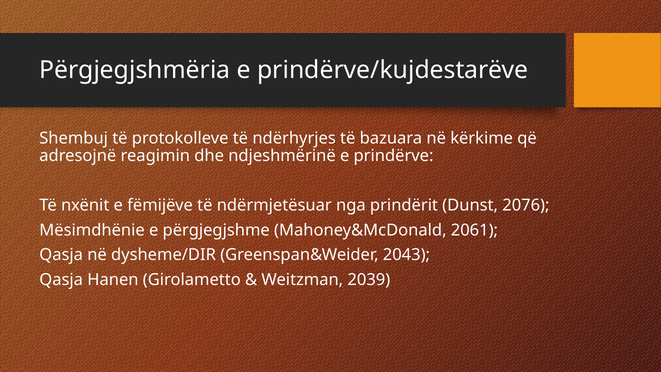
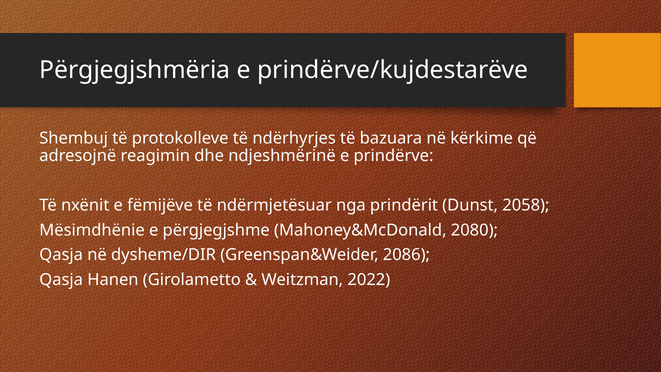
2076: 2076 -> 2058 (526, 205)
2061: 2061 -> 2080 (474, 230)
2043: 2043 -> 2086 (406, 255)
2039: 2039 -> 2022 (369, 279)
